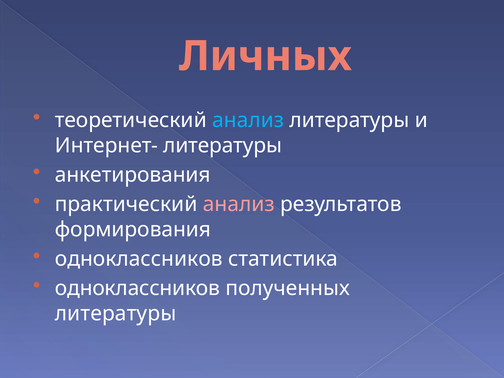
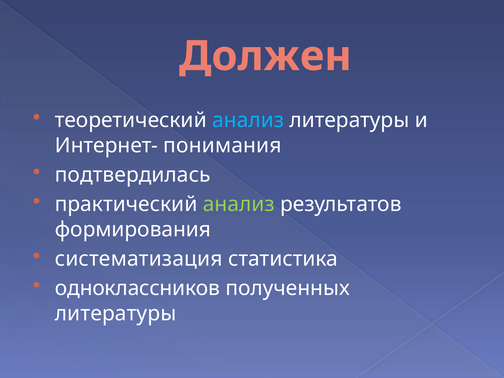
Личных: Личных -> Должен (265, 56)
Интернет- литературы: литературы -> понимания (222, 146)
анкетирования: анкетирования -> подтвердилась (133, 175)
анализ colour: pink -> light green (239, 204)
одноклассников: одноклассников -> систематизация (139, 259)
